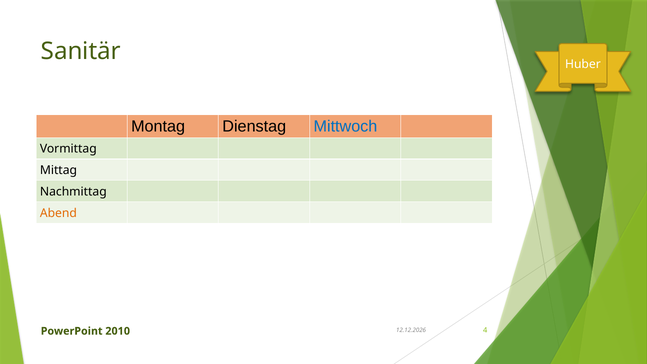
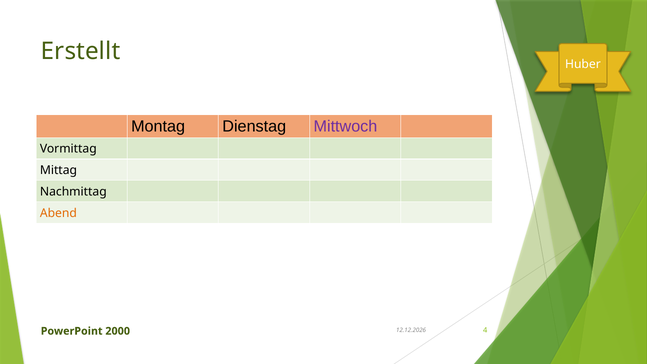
Sanitär: Sanitär -> Erstellt (81, 51)
Mittwoch colour: blue -> purple (345, 126)
2010: 2010 -> 2000 (118, 331)
